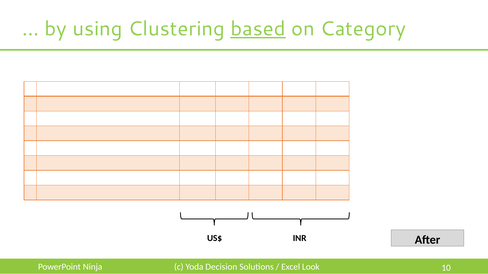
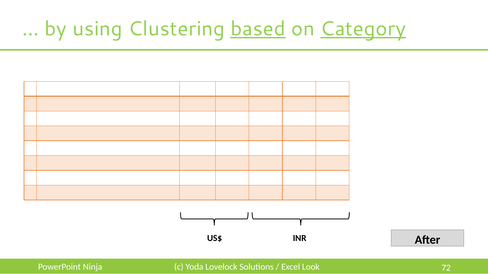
Category underline: none -> present (363, 29)
Decision: Decision -> Lovelock (221, 267)
10: 10 -> 72 (446, 268)
